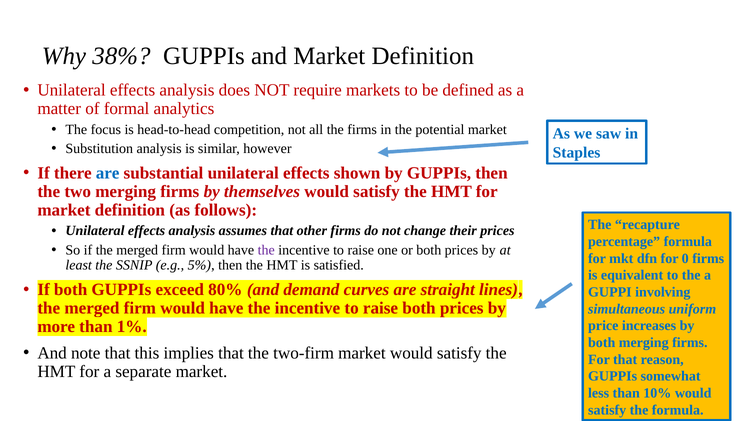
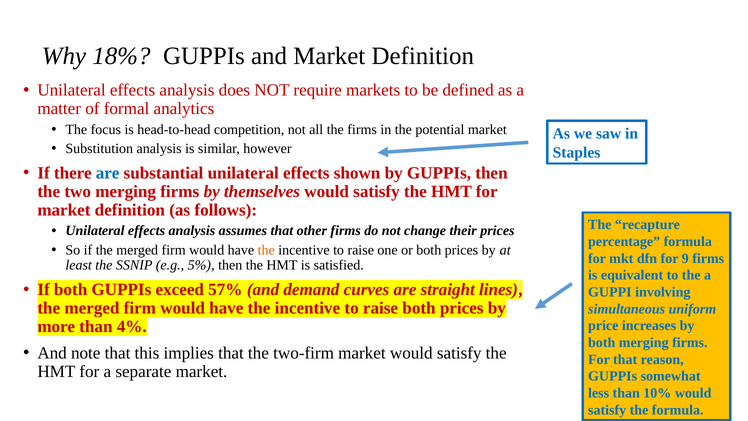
38%: 38% -> 18% (121, 56)
the colour: purple -> orange (266, 250)
0: 0 -> 9 (685, 258)
80%: 80% -> 57% (225, 290)
1%: 1% -> 4% (132, 327)
